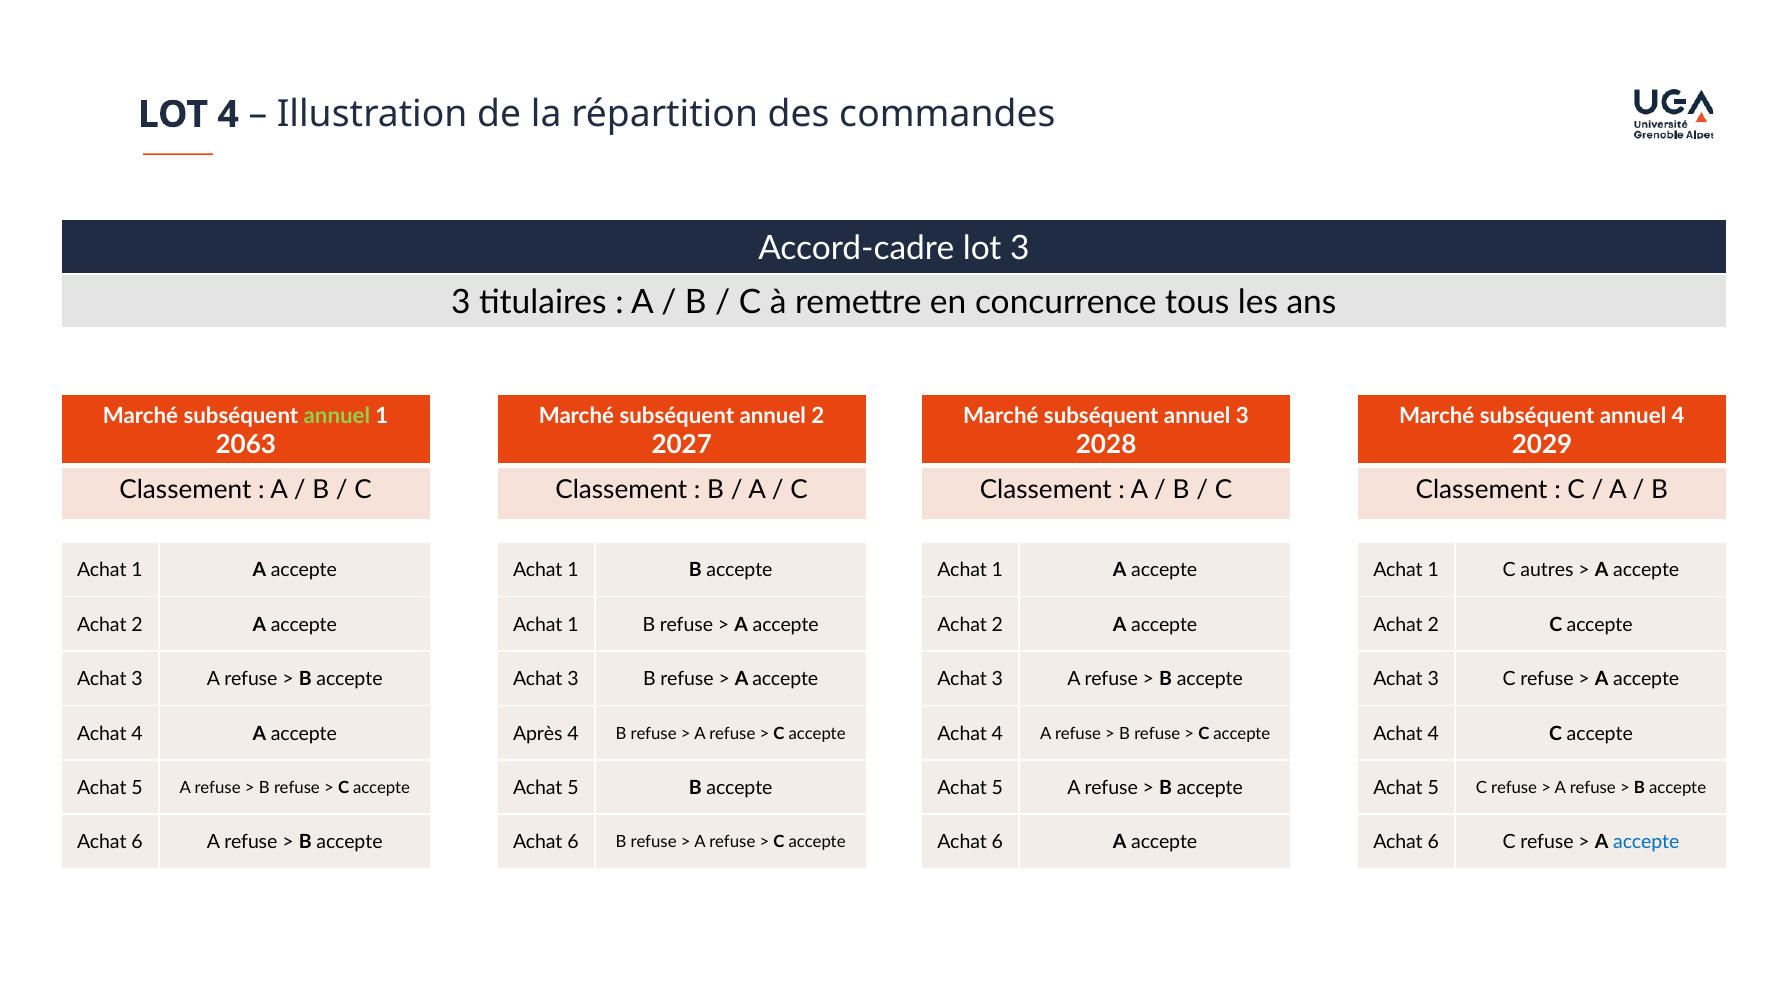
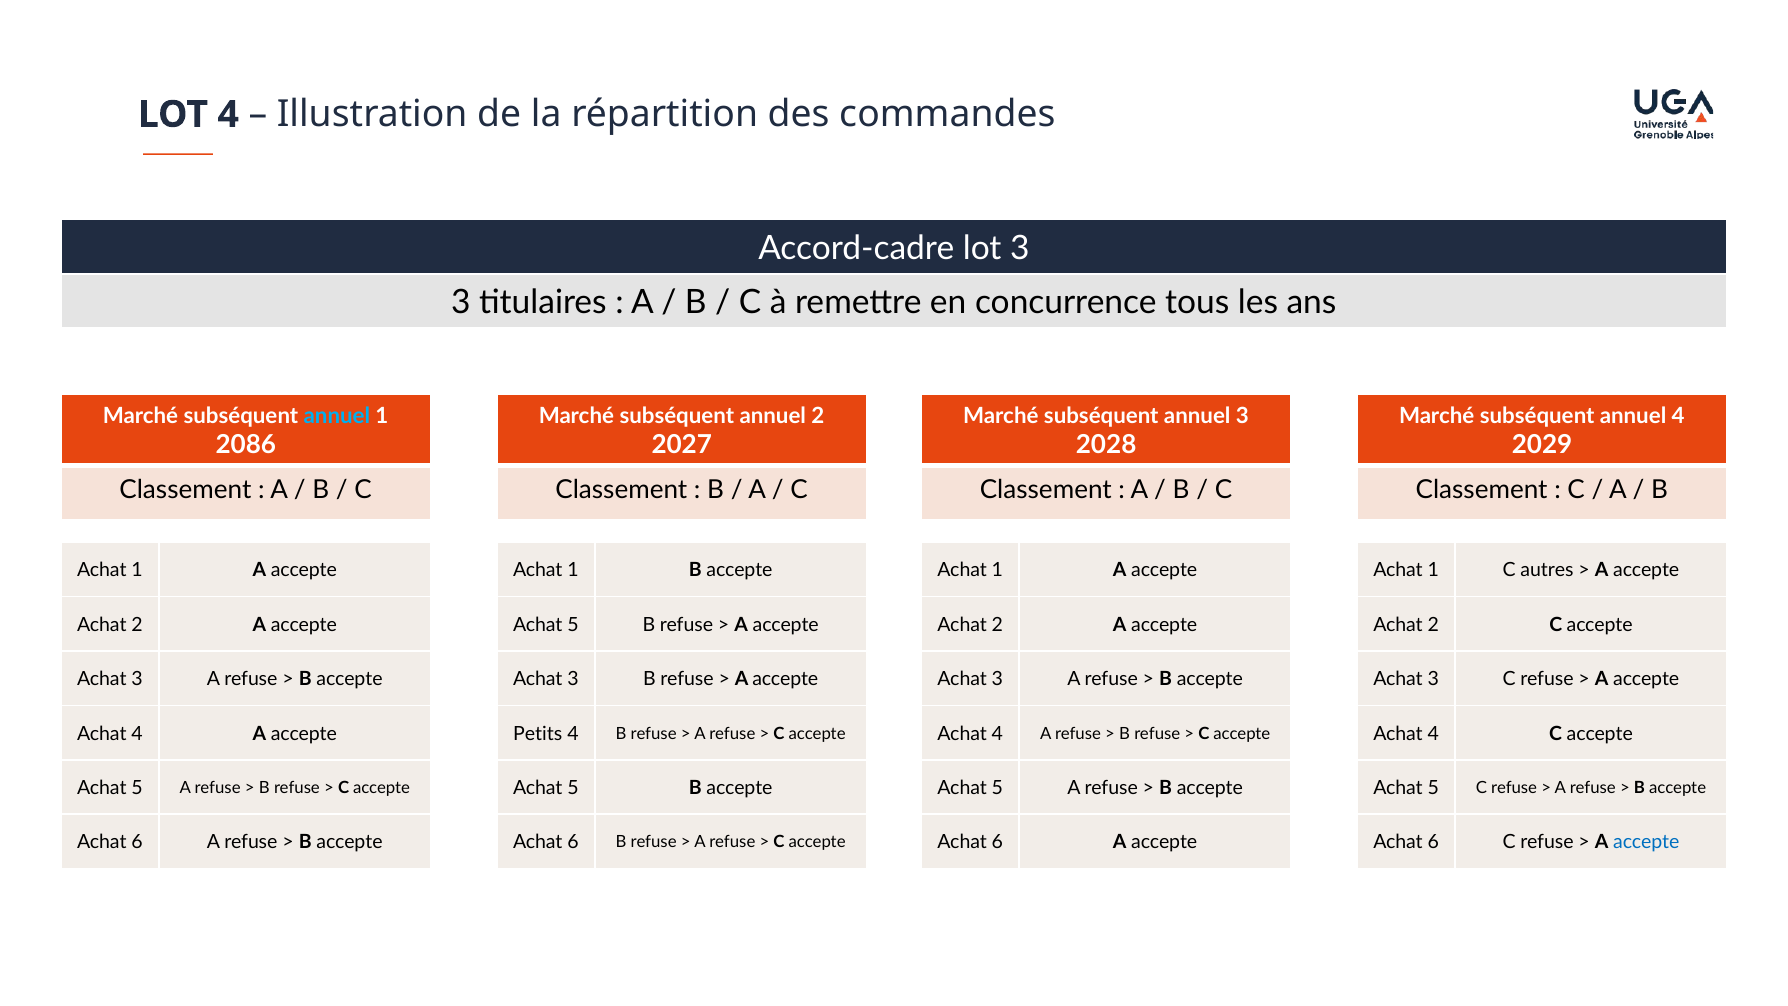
annuel colour: light green -> light blue (337, 416)
2063: 2063 -> 2086 (246, 445)
1: 1 -> 5 (573, 625)
Après: Après -> Petits (538, 733)
